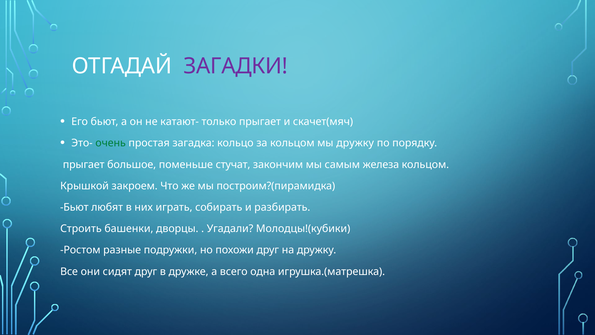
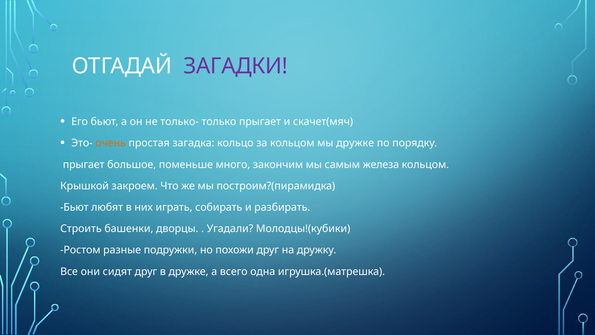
катают-: катают- -> только- (180, 122)
очень colour: green -> orange (111, 143)
мы дружку: дружку -> дружке (355, 143)
стучат: стучат -> много (233, 164)
